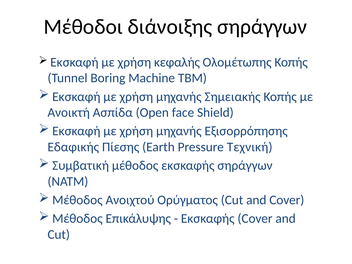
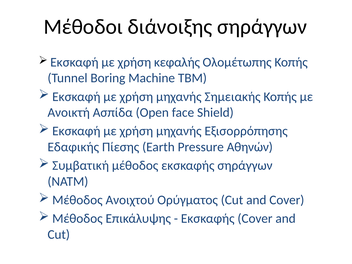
Τεχνική: Τεχνική -> Αθηνών (250, 147)
